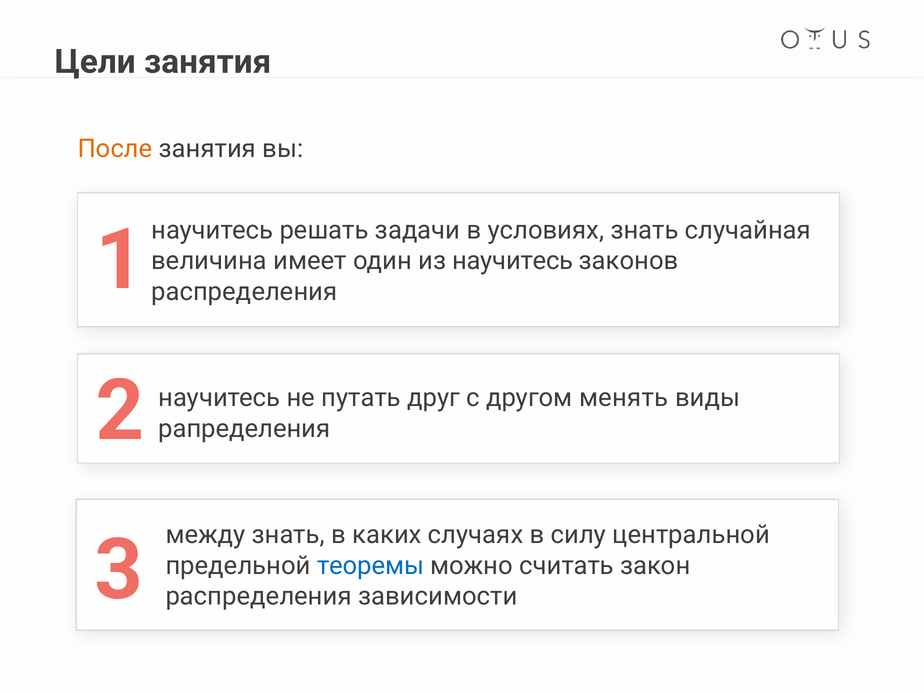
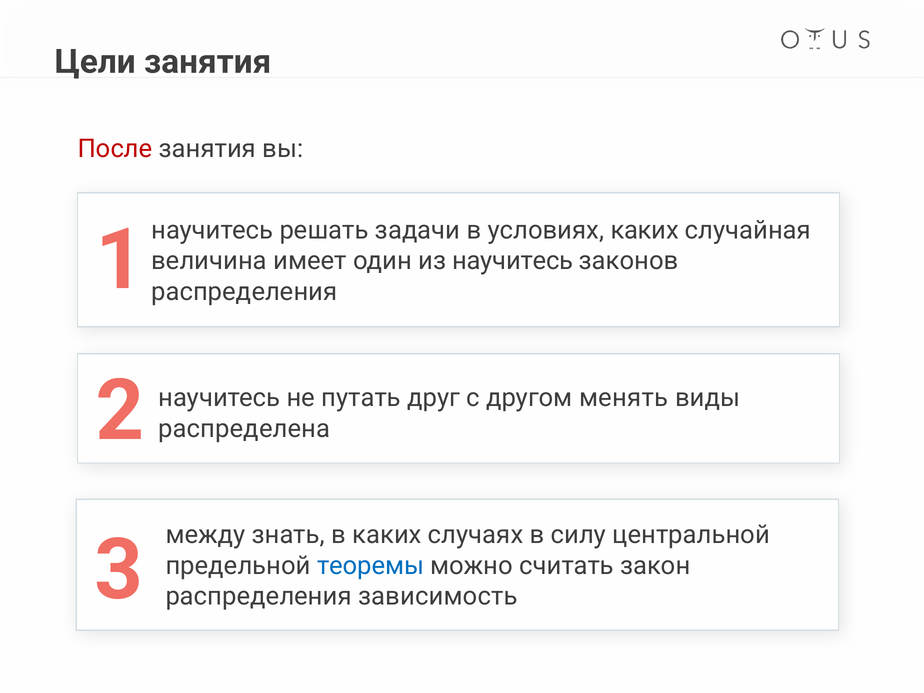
После colour: orange -> red (115, 149)
условиях знать: знать -> каких (645, 230)
рапределения: рапределения -> распределена (244, 429)
зависимости: зависимости -> зависимость (438, 596)
